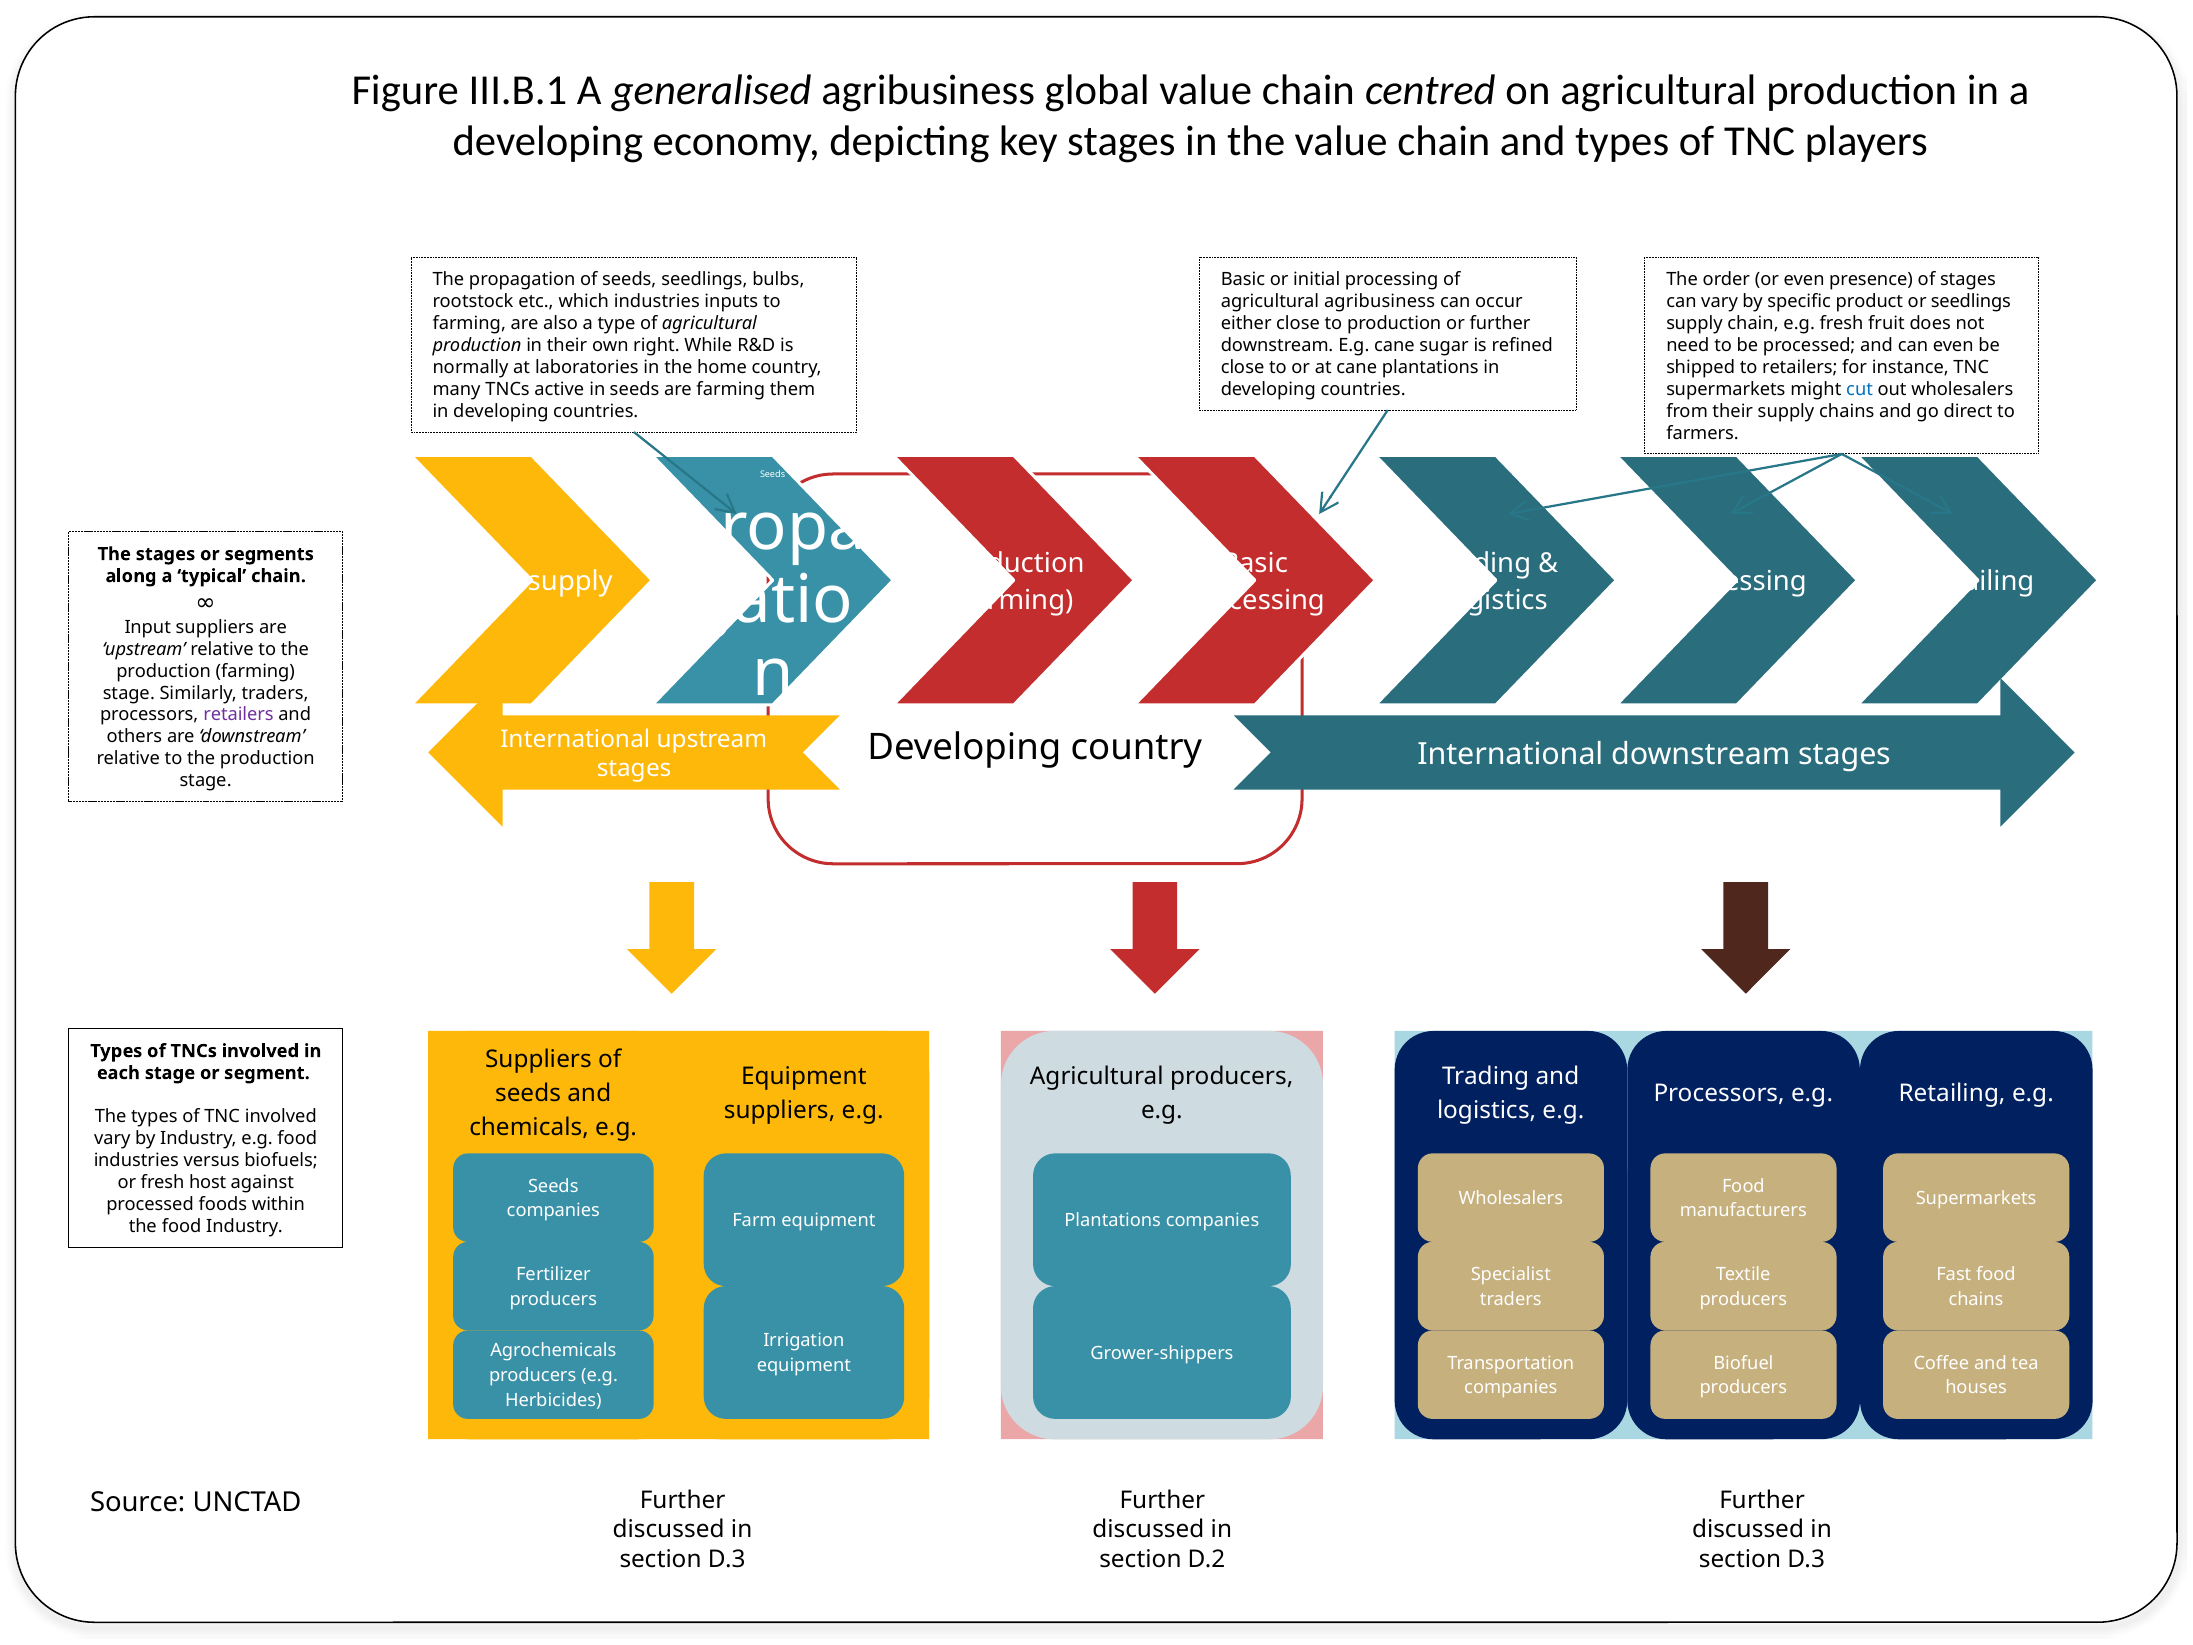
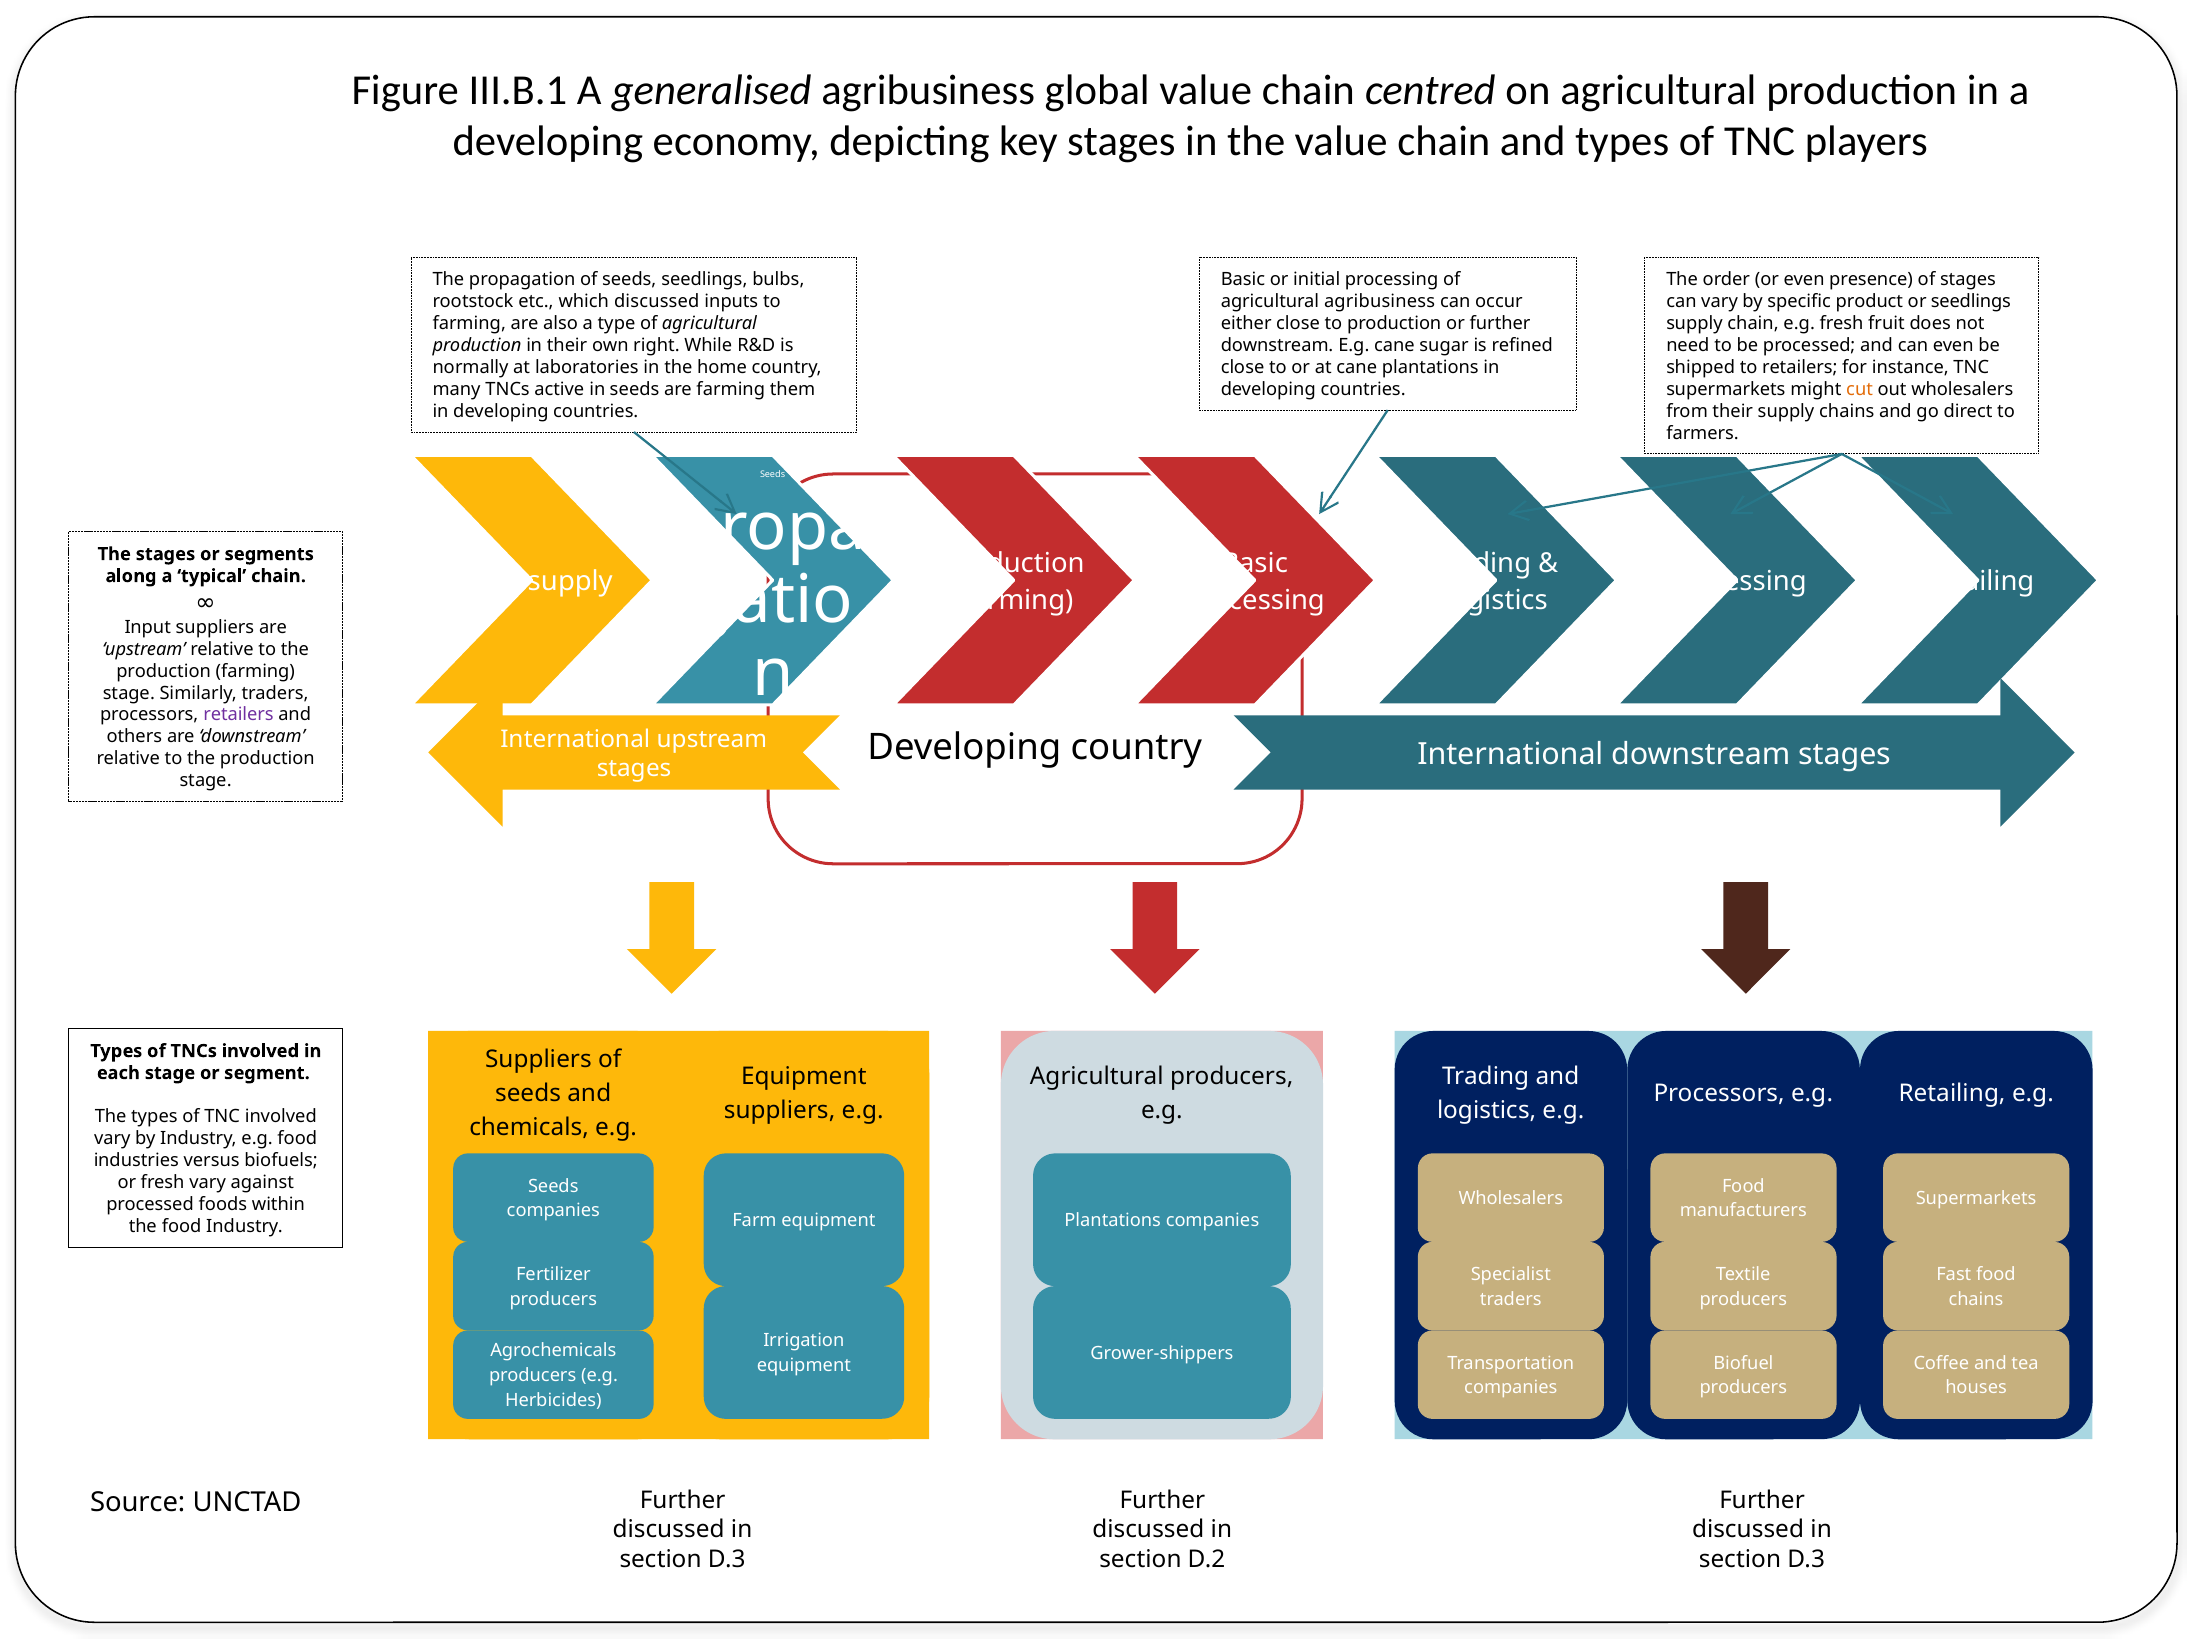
which industries: industries -> discussed (657, 302)
cut colour: blue -> orange (1860, 390)
fresh host: host -> vary (208, 1182)
